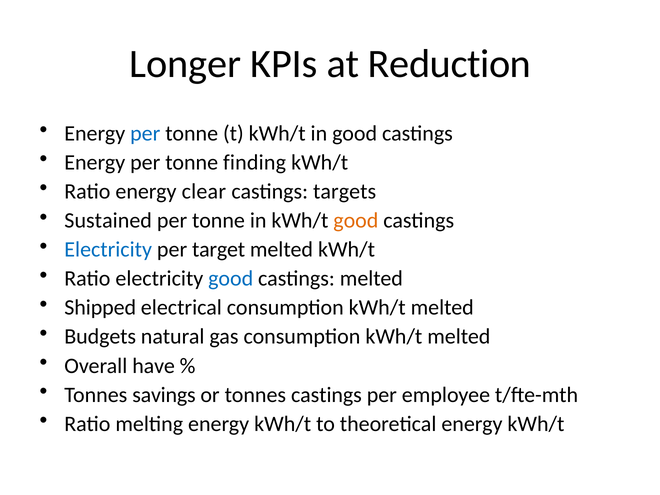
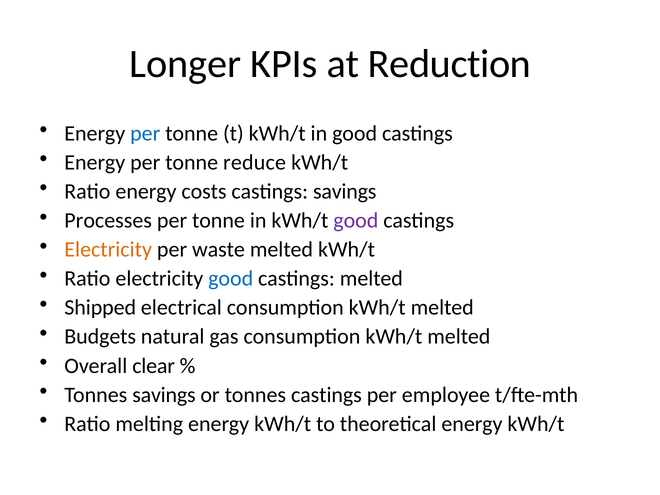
finding: finding -> reduce (255, 163)
clear: clear -> costs (204, 192)
castings targets: targets -> savings (345, 192)
Sustained: Sustained -> Processes (108, 221)
good colour: orange -> purple (356, 221)
Electricity colour: blue -> orange (108, 250)
target: target -> waste (218, 250)
have: have -> clear (154, 366)
